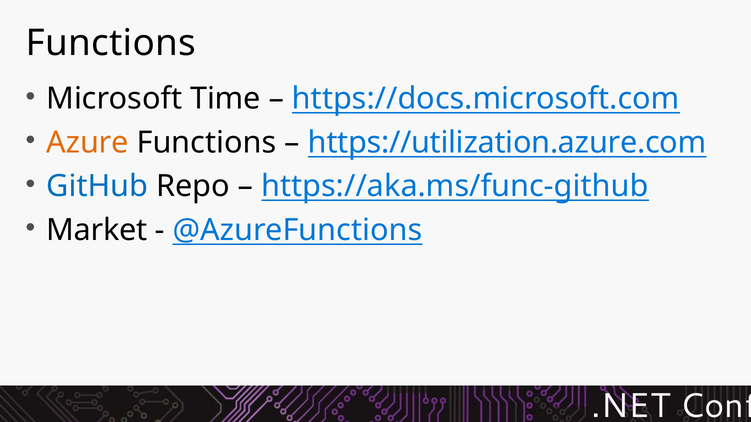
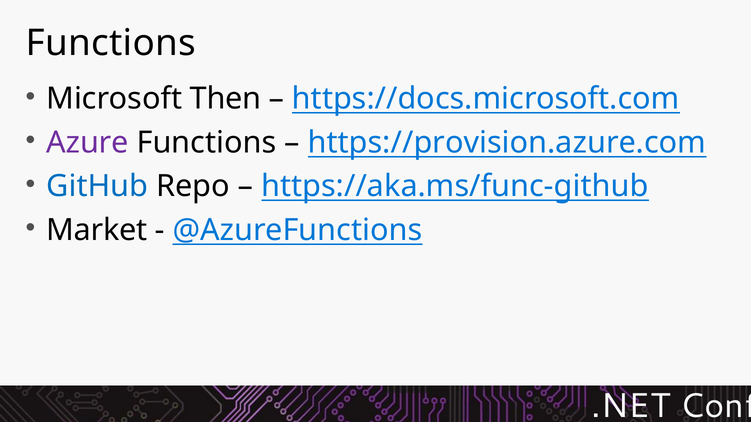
Time: Time -> Then (226, 99)
Azure colour: orange -> purple (88, 143)
https://utilization.azure.com: https://utilization.azure.com -> https://provision.azure.com (507, 143)
